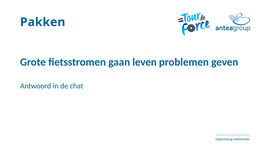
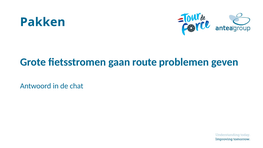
leven: leven -> route (145, 62)
